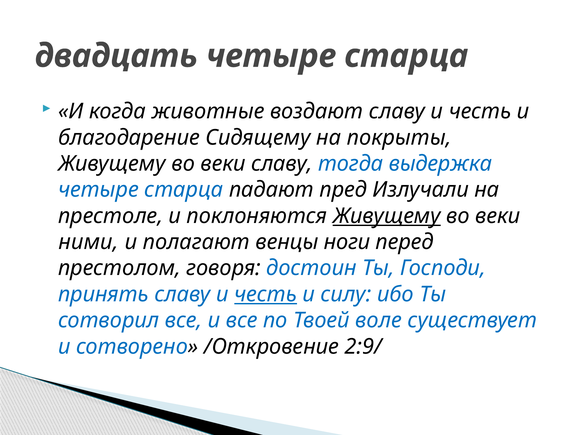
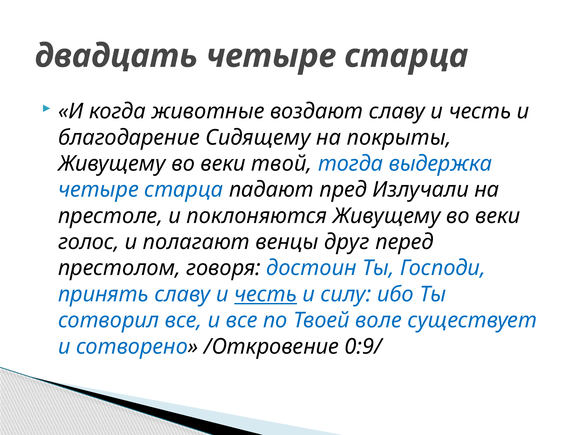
веки славу: славу -> твой (282, 164)
Живущему underline: present -> none (387, 216)
ними: ними -> голос (89, 242)
ноги: ноги -> друг (347, 242)
2:9/: 2:9/ -> 0:9/ (363, 347)
